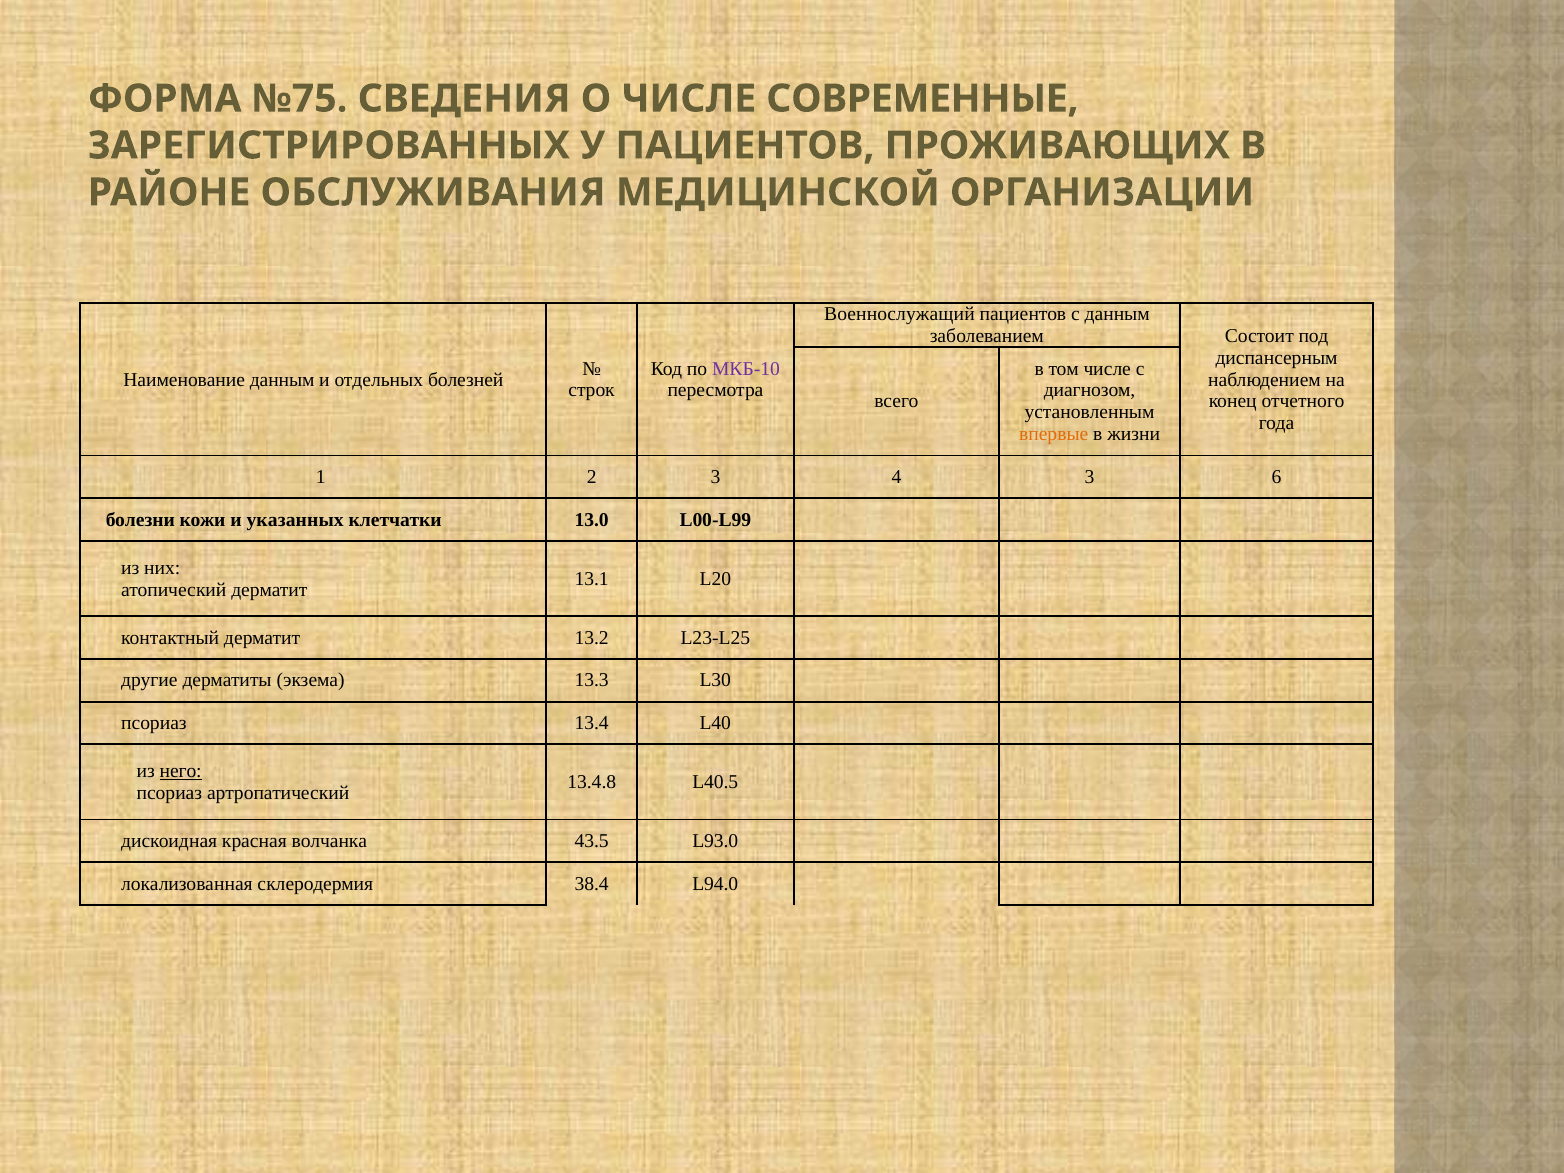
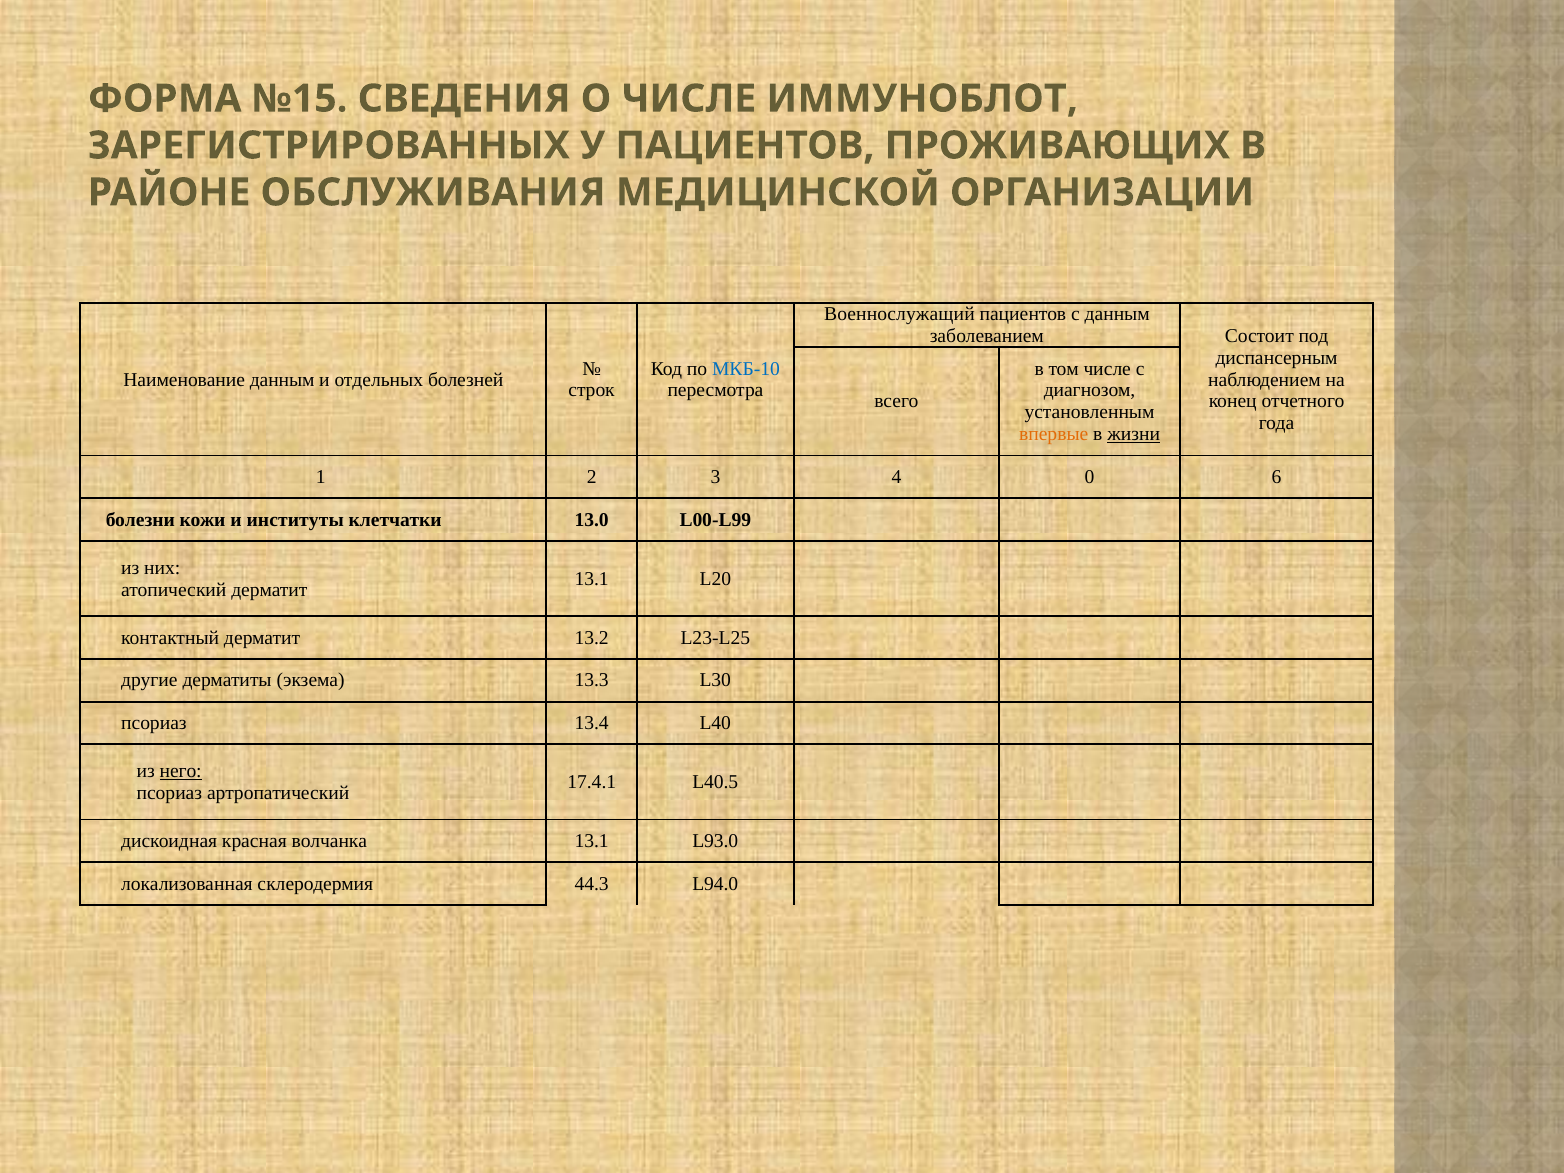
№75: №75 -> №15 (300, 99)
СОВРЕМЕННЫЕ: СОВРЕМЕННЫЕ -> ИММУНОБЛОТ (922, 99)
МКБ-10 colour: purple -> blue (746, 369)
жизни underline: none -> present (1134, 434)
4 3: 3 -> 0 (1090, 477)
указанных: указанных -> институты (295, 520)
13.4.8: 13.4.8 -> 17.4.1 (592, 782)
волчанка 43.5: 43.5 -> 13.1 (592, 841)
38.4: 38.4 -> 44.3 (592, 884)
